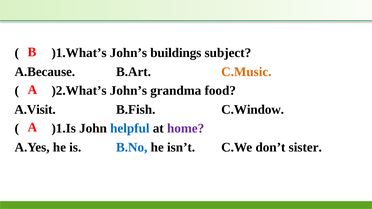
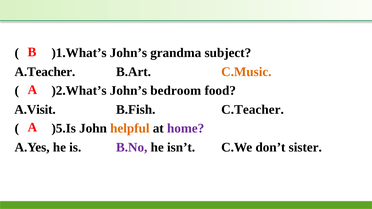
buildings: buildings -> grandma (176, 53)
A.Because: A.Because -> A.Teacher (45, 72)
grandma: grandma -> bedroom (176, 91)
C.Window: C.Window -> C.Teacher (253, 110)
)1.Is: )1.Is -> )5.Is (64, 128)
helpful colour: blue -> orange (130, 128)
B.No colour: blue -> purple (132, 147)
